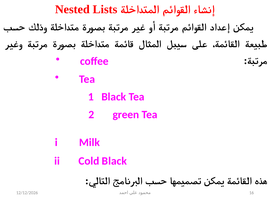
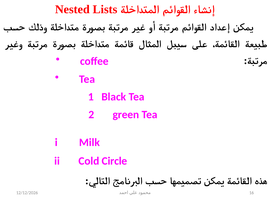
Cold Black: Black -> Circle (114, 161)
